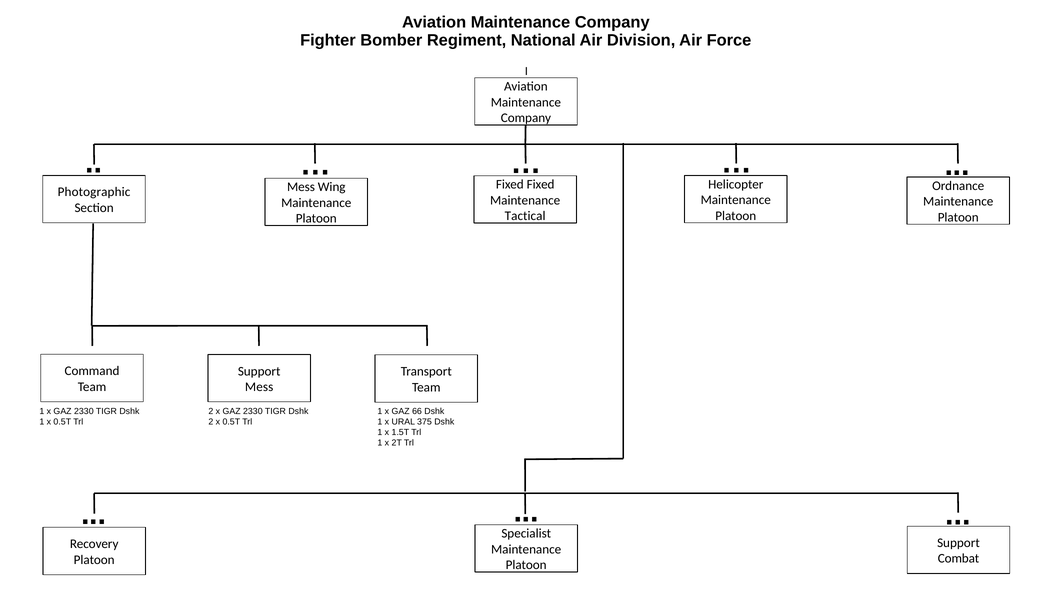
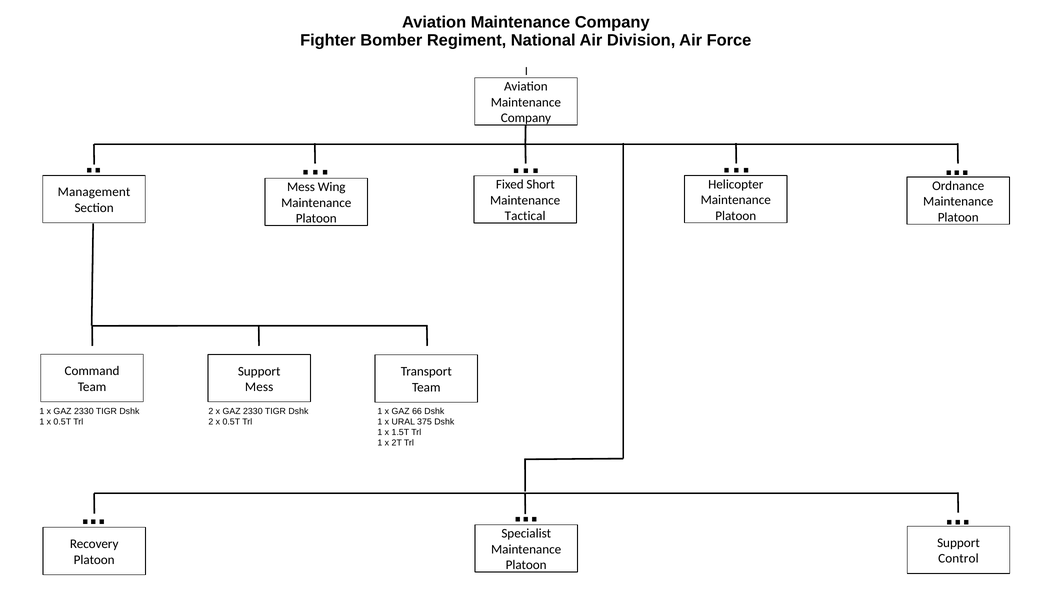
Fixed Fixed: Fixed -> Short (541, 184)
Photographic: Photographic -> Management (94, 192)
Combat: Combat -> Control (958, 558)
